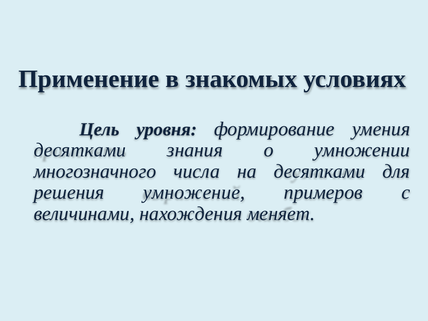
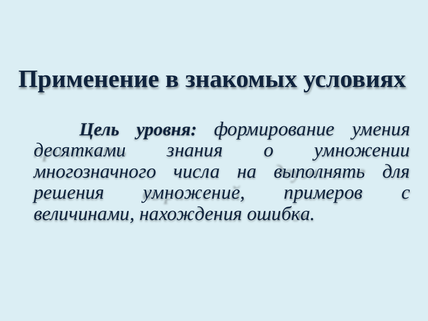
на десятками: десятками -> выполнять (320, 171)
меняет: меняет -> ошибка (281, 214)
